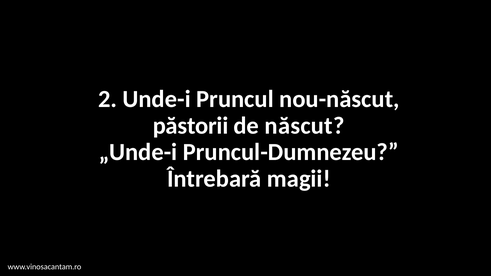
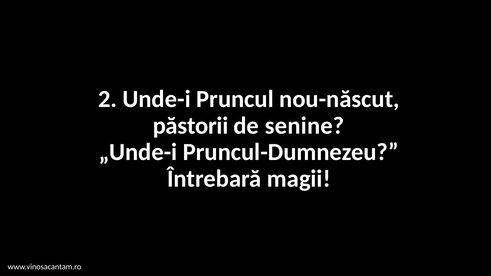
născut: născut -> senine (305, 126)
